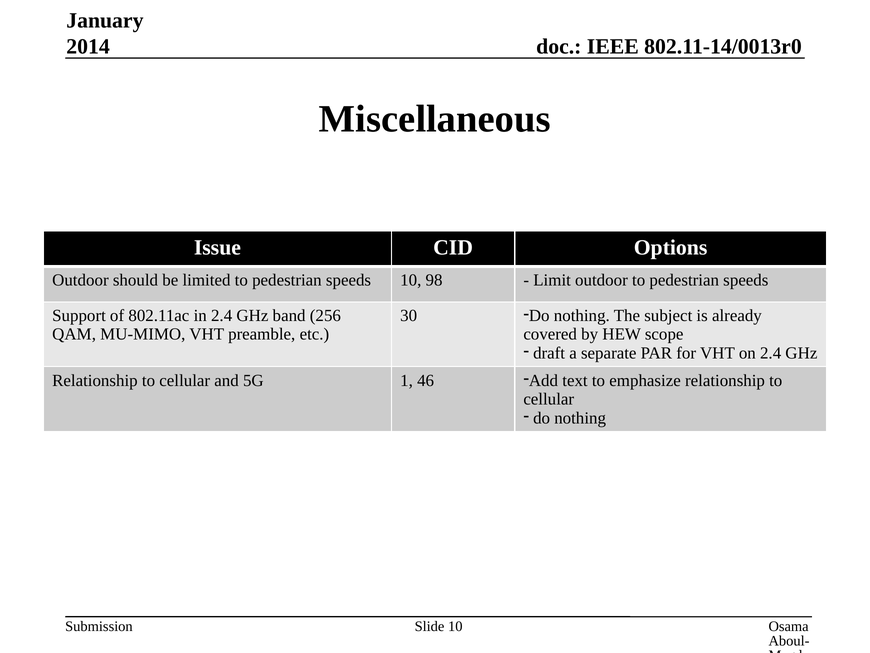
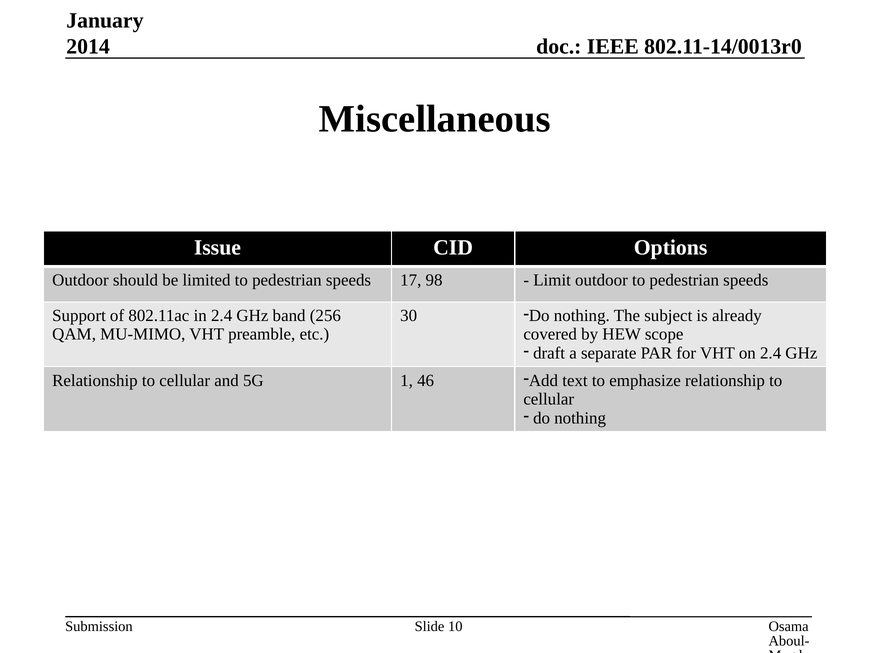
speeds 10: 10 -> 17 (411, 280)
